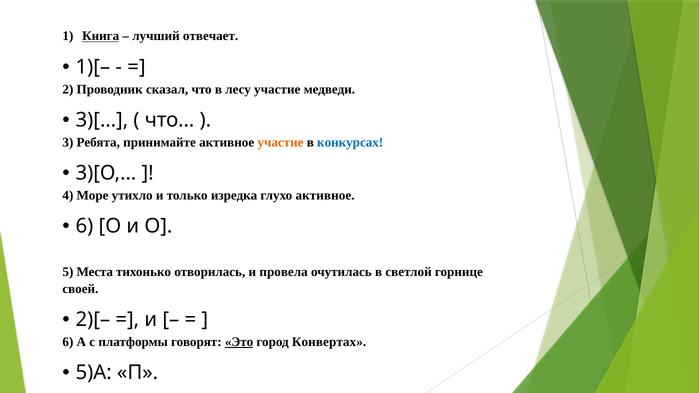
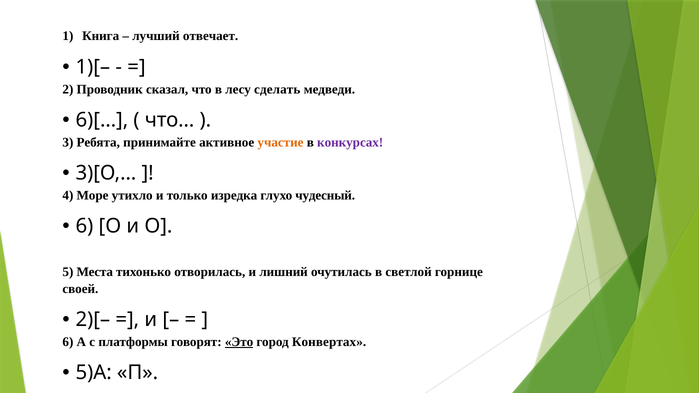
Книга underline: present -> none (101, 36)
лесу участие: участие -> сделать (277, 89)
3)[…: 3)[… -> 6)[… (102, 120)
конкурсах colour: blue -> purple (350, 142)
глухо активное: активное -> чудесный (325, 195)
провела: провела -> лишний (284, 272)
